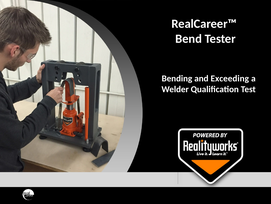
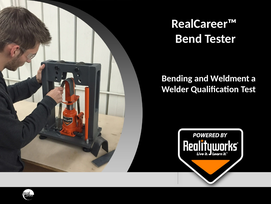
Exceeding: Exceeding -> Weldment (230, 78)
